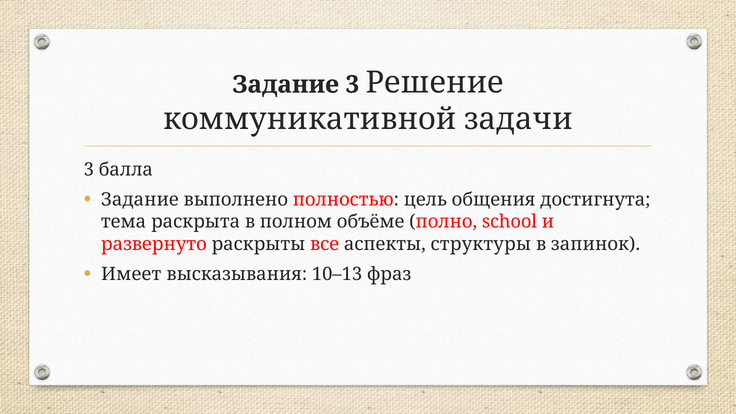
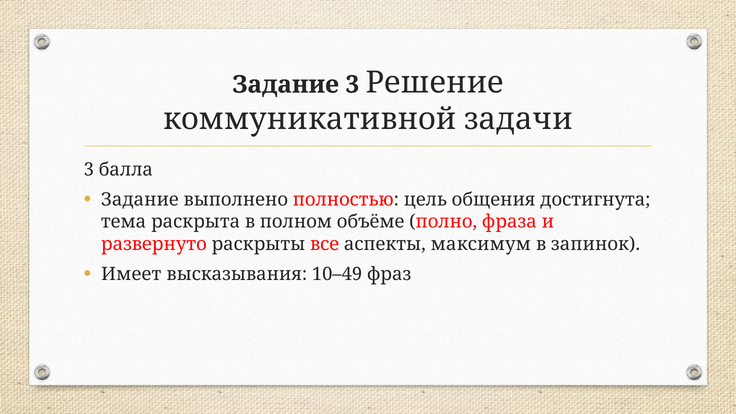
school: school -> фраза (509, 222)
структуры: структуры -> максимум (481, 244)
10–13: 10–13 -> 10–49 (337, 274)
